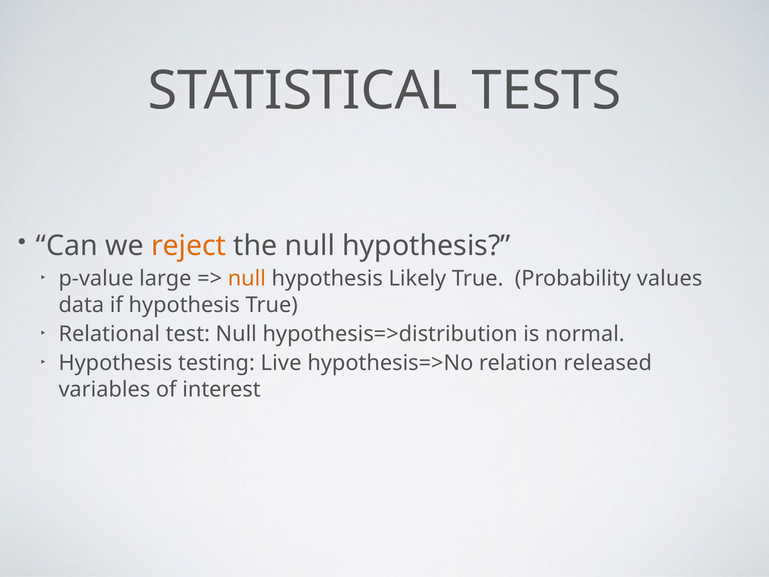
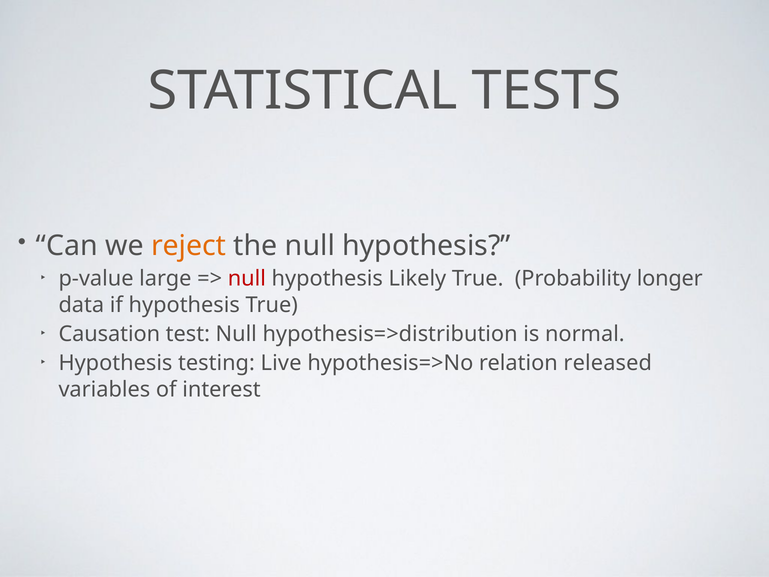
null colour: orange -> red (247, 279)
values: values -> longer (670, 279)
Relational: Relational -> Causation (109, 334)
